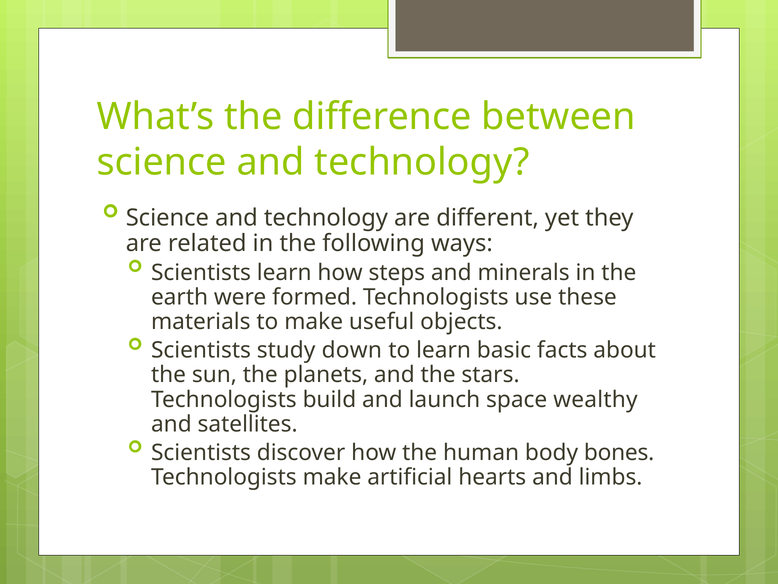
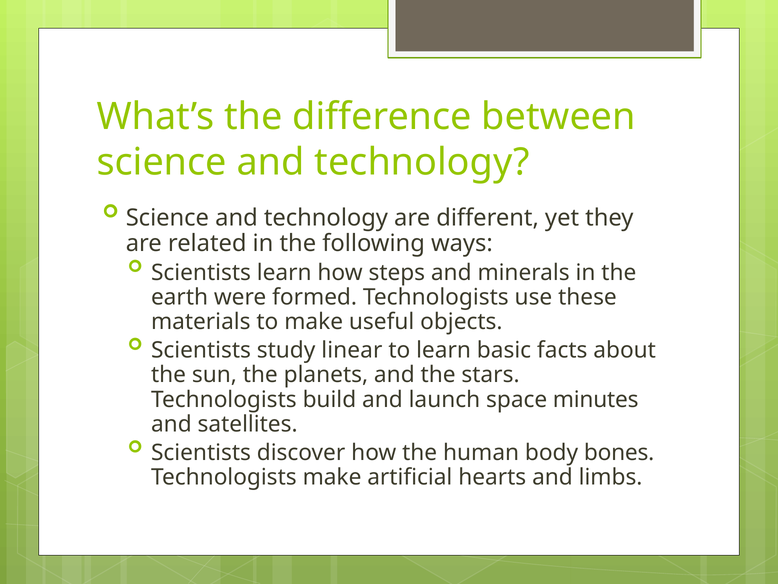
down: down -> linear (352, 350)
wealthy: wealthy -> minutes (596, 399)
